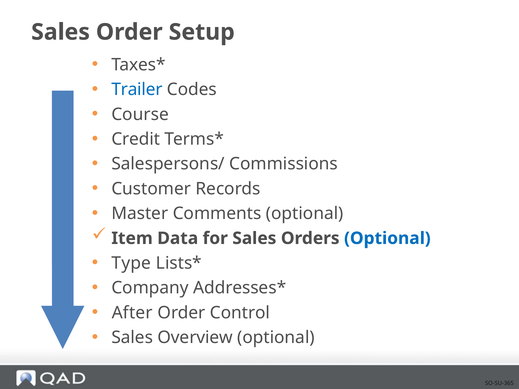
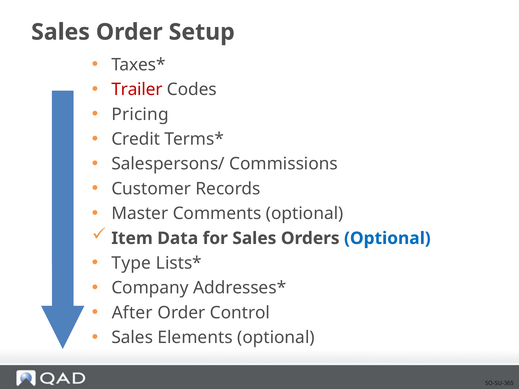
Trailer colour: blue -> red (137, 90)
Course: Course -> Pricing (140, 114)
Overview: Overview -> Elements (195, 338)
